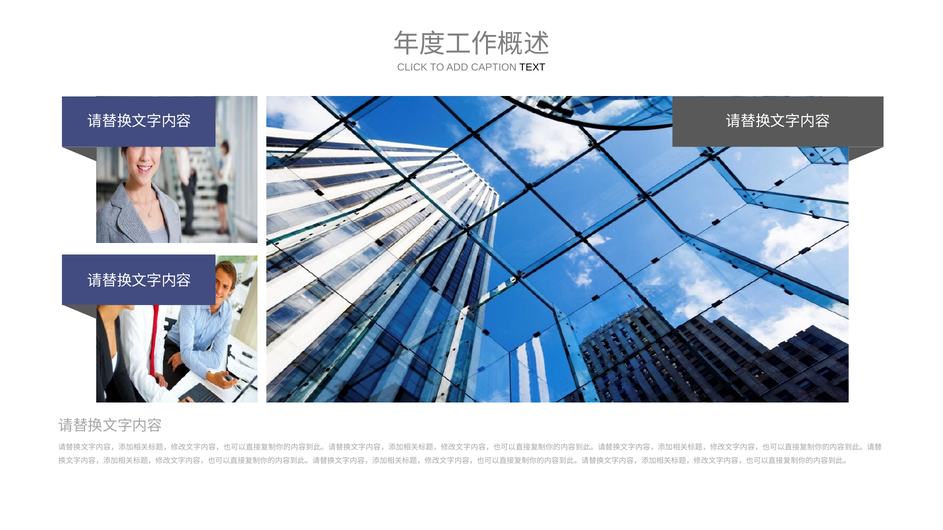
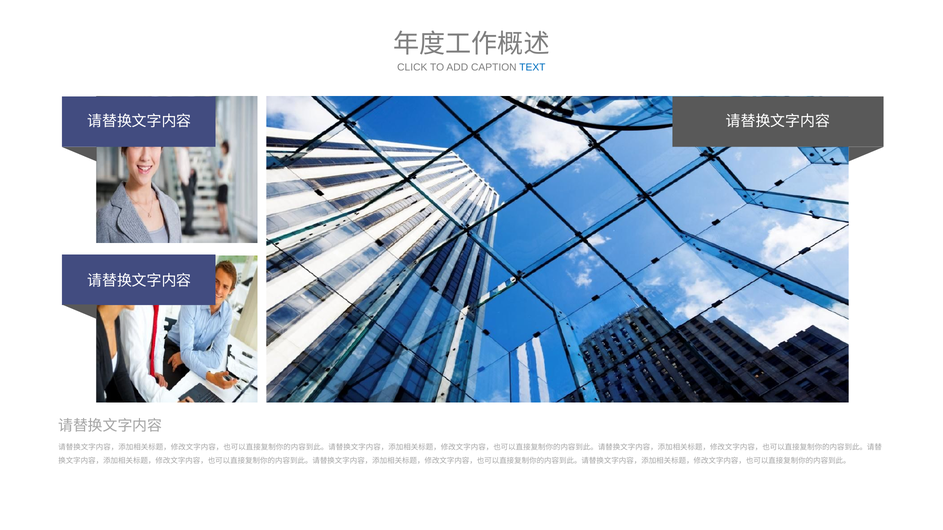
TEXT colour: black -> blue (532, 67)
